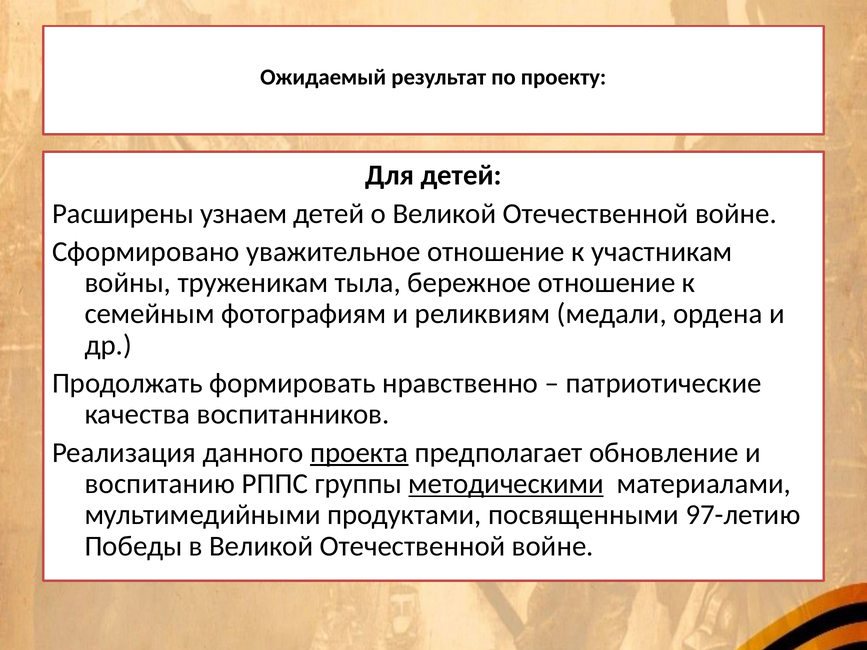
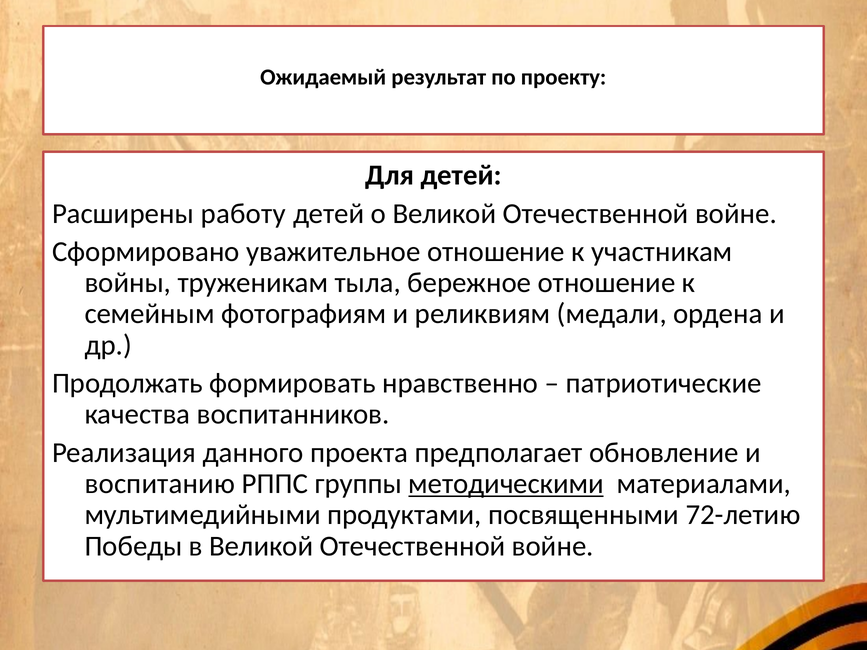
узнаем: узнаем -> работу (243, 214)
проекта underline: present -> none (359, 453)
97-летию: 97-летию -> 72-летию (743, 515)
